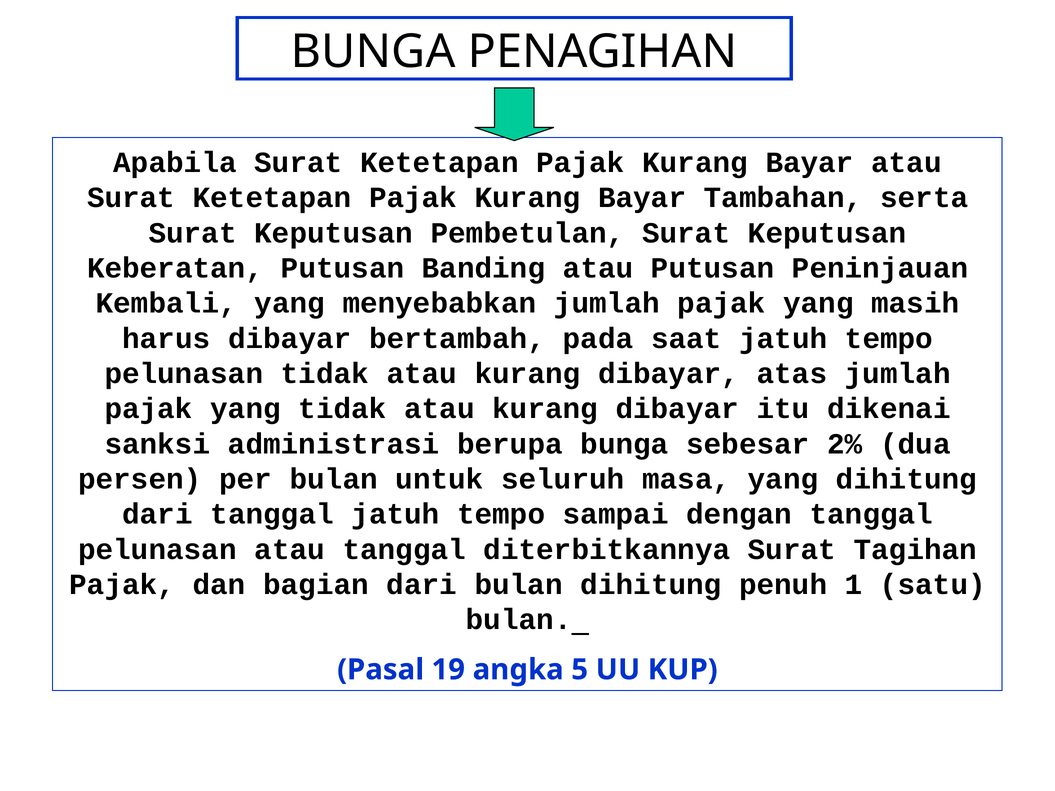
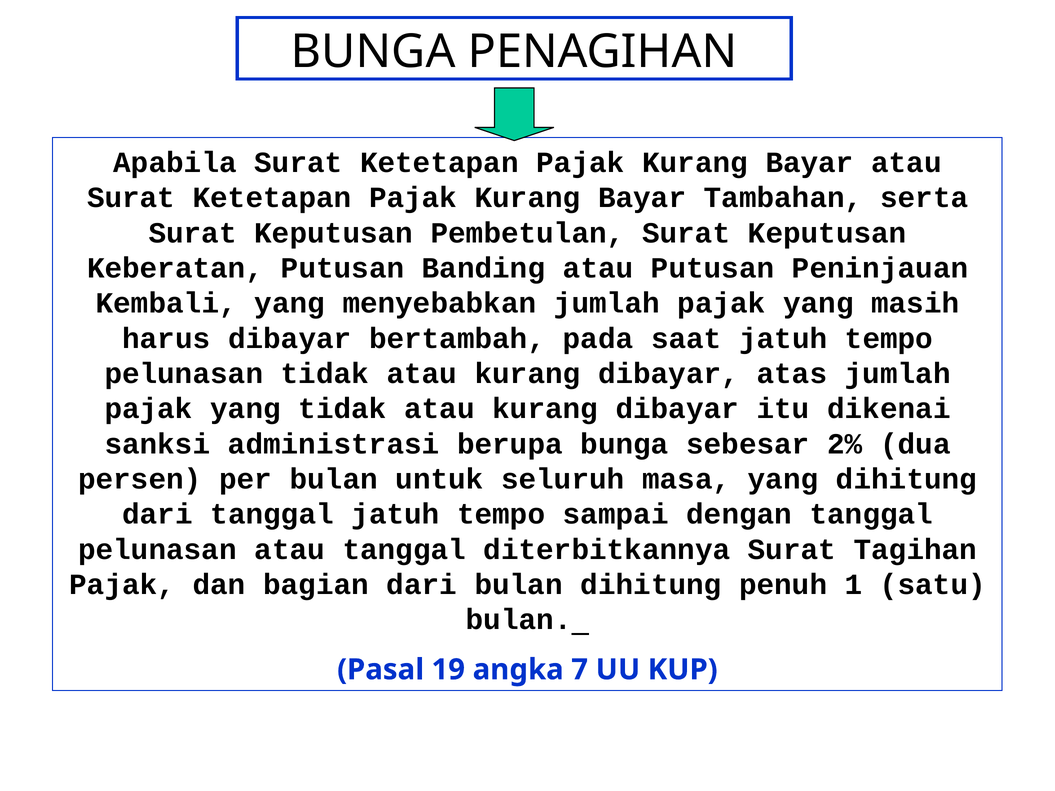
5: 5 -> 7 (580, 670)
